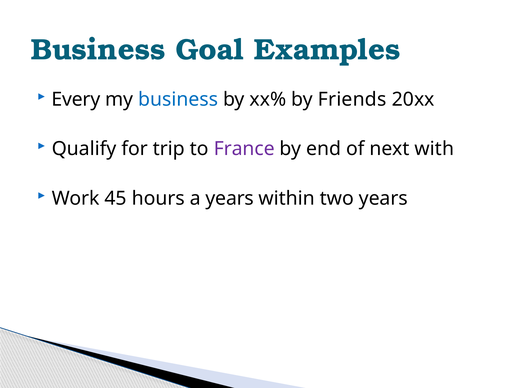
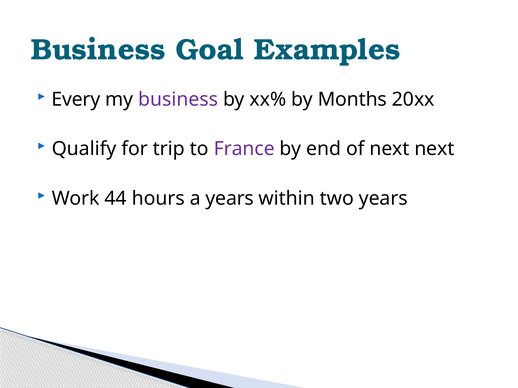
business colour: blue -> purple (178, 99)
Friends: Friends -> Months (352, 99)
next with: with -> next (434, 149)
45: 45 -> 44 (116, 199)
